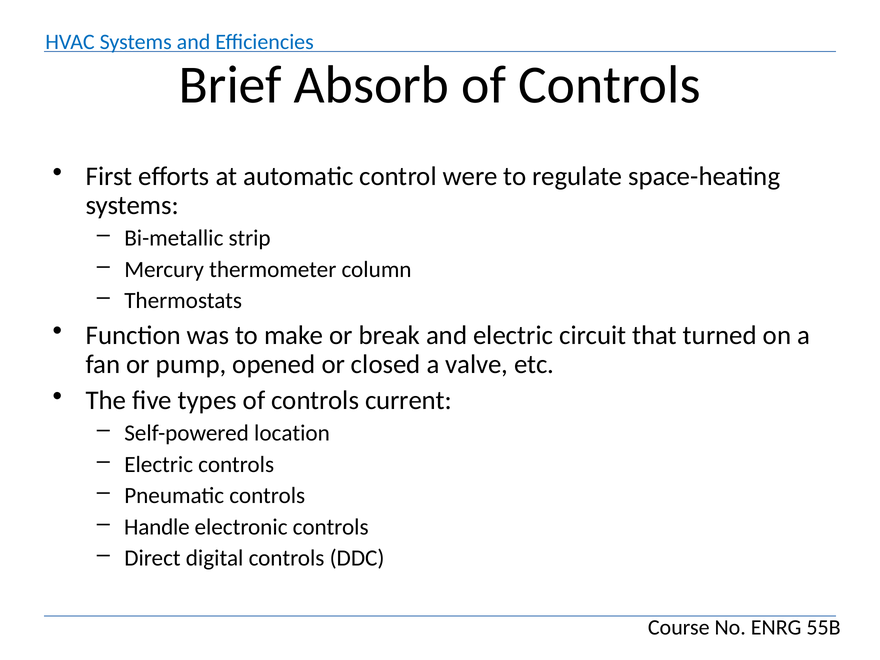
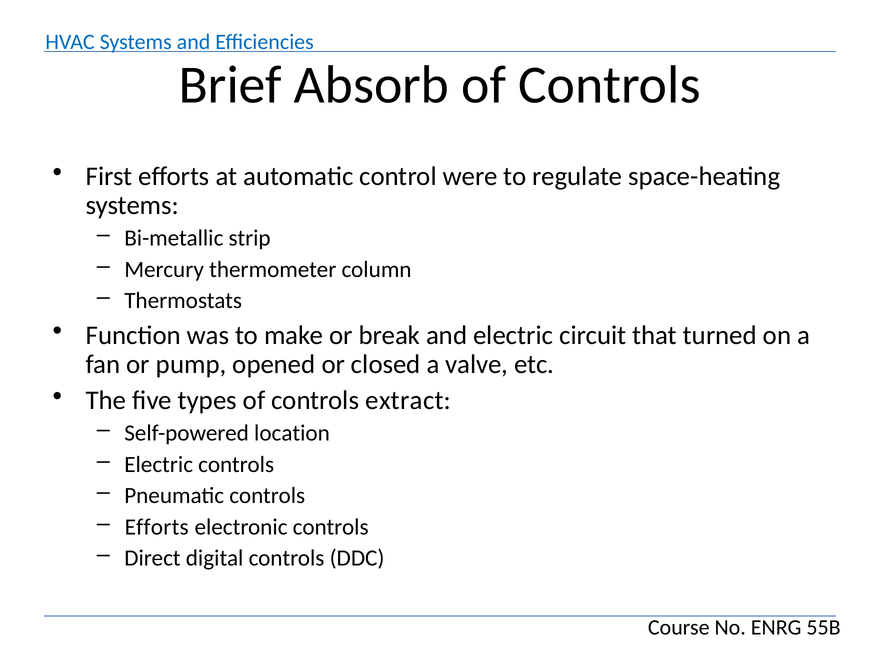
current: current -> extract (408, 400)
Handle: Handle -> Efforts (157, 527)
